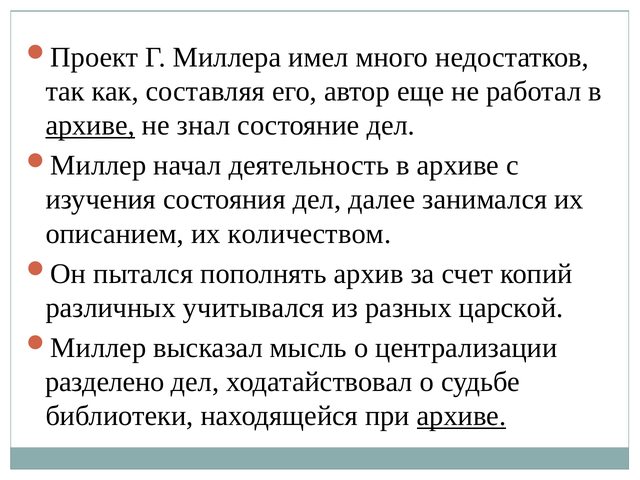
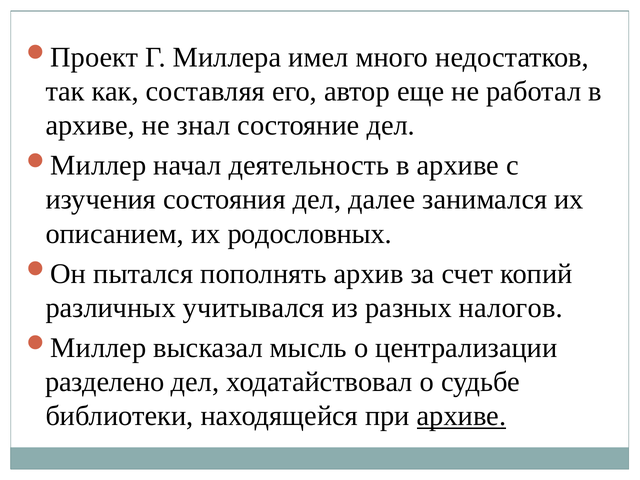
архиве underline: present -> none (90, 126)
количеством: количеством -> родословных (310, 234)
царской: царской -> налогов (511, 308)
